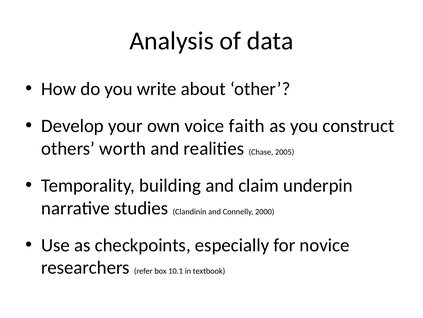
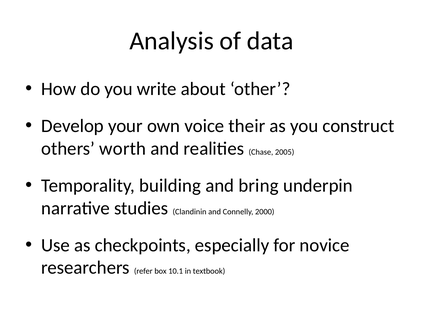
faith: faith -> their (247, 126)
claim: claim -> bring (259, 185)
